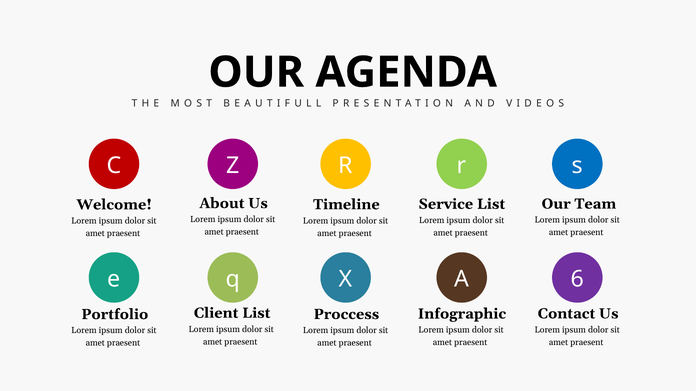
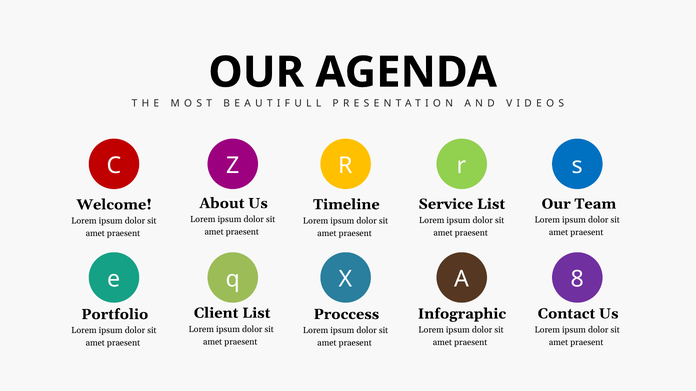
6: 6 -> 8 (577, 279)
